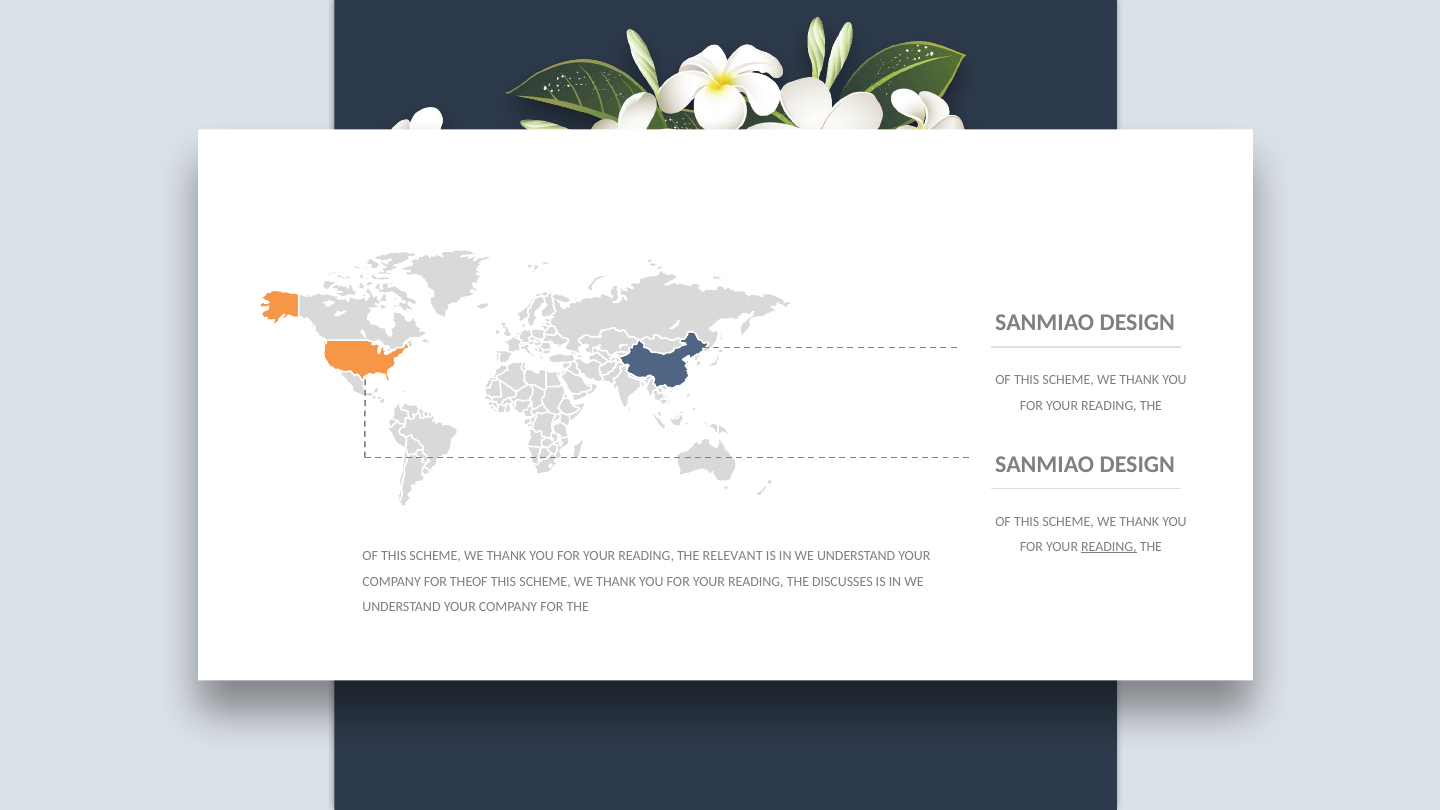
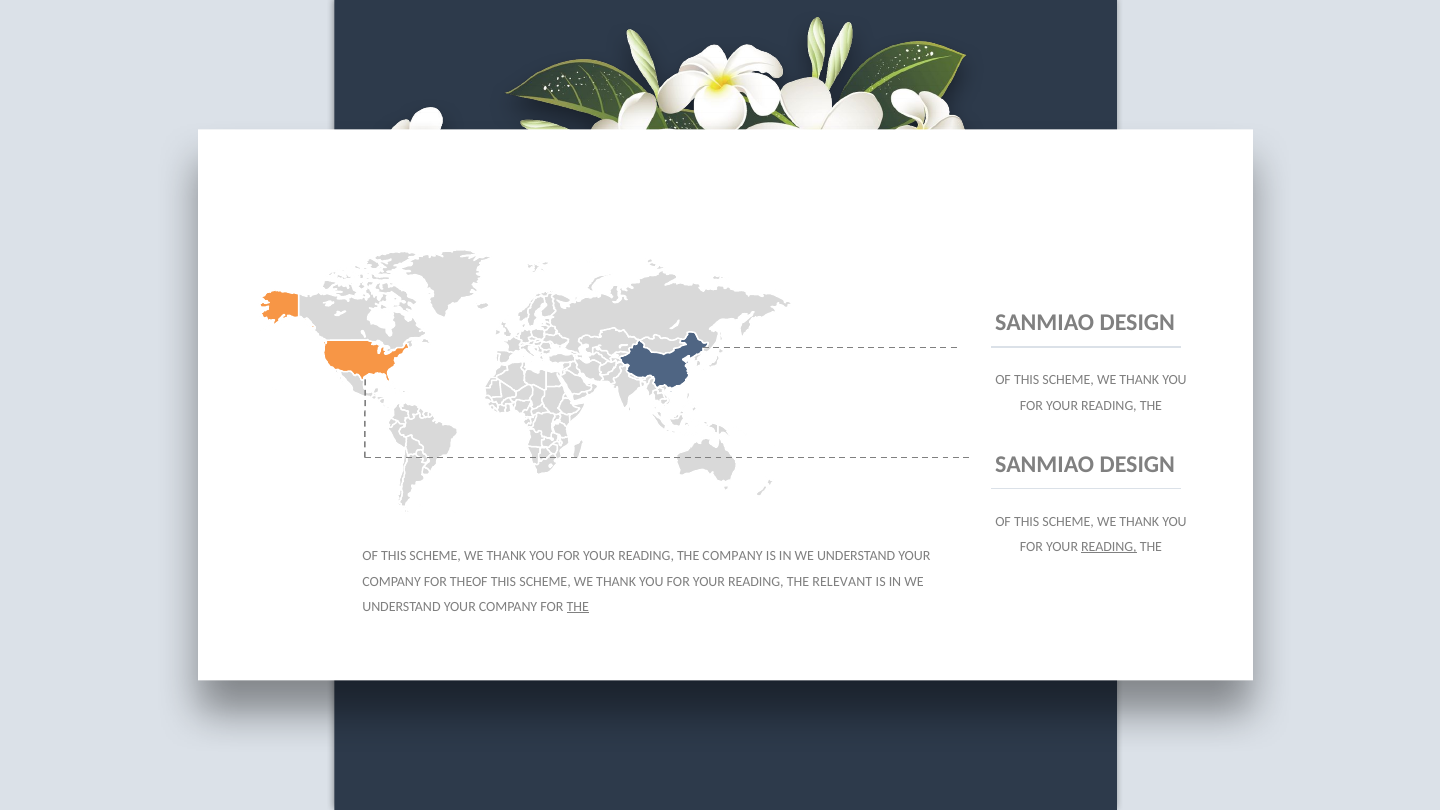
THE RELEVANT: RELEVANT -> COMPANY (733, 556)
DISCUSSES: DISCUSSES -> RELEVANT (842, 581)
THE underline: none -> present (578, 607)
